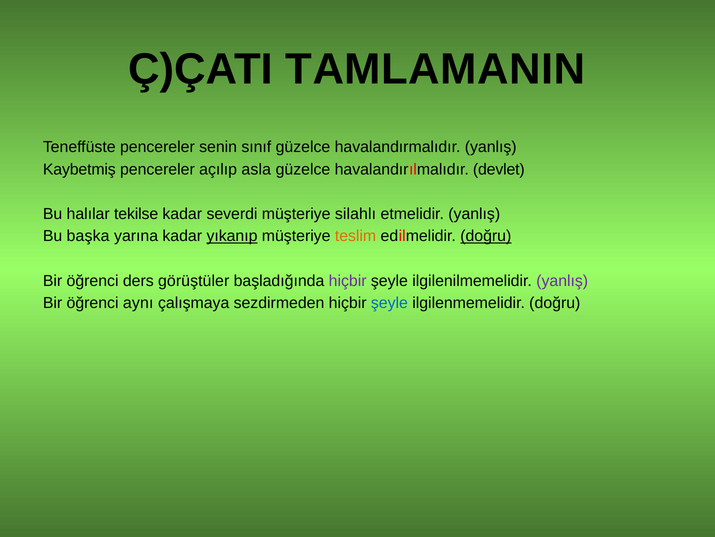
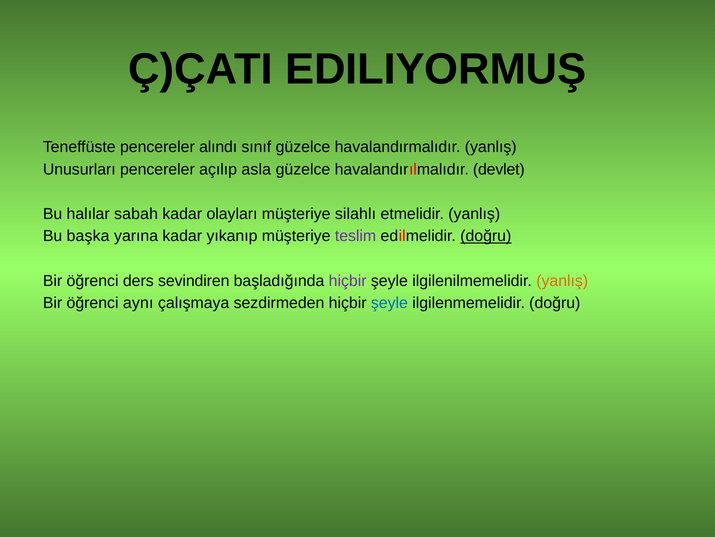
TAMLAMANIN: TAMLAMANIN -> EDILIYORMUŞ (436, 69)
senin: senin -> alındı (218, 147)
Kaybetmiş: Kaybetmiş -> Unusurları (79, 169)
tekilse: tekilse -> sabah (136, 214)
severdi: severdi -> olayları (232, 214)
yıkanıp underline: present -> none (232, 236)
teslim colour: orange -> purple (356, 236)
görüştüler: görüştüler -> sevindiren (194, 280)
yanlış colour: purple -> orange (562, 280)
